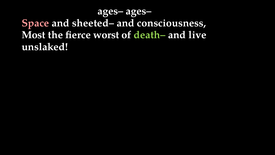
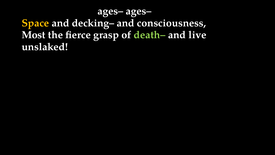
Space colour: pink -> yellow (35, 23)
sheeted–: sheeted– -> decking– (93, 23)
worst: worst -> grasp (106, 35)
